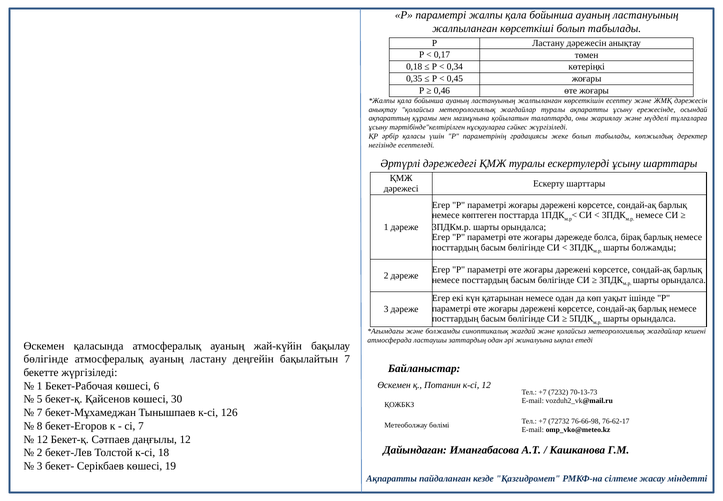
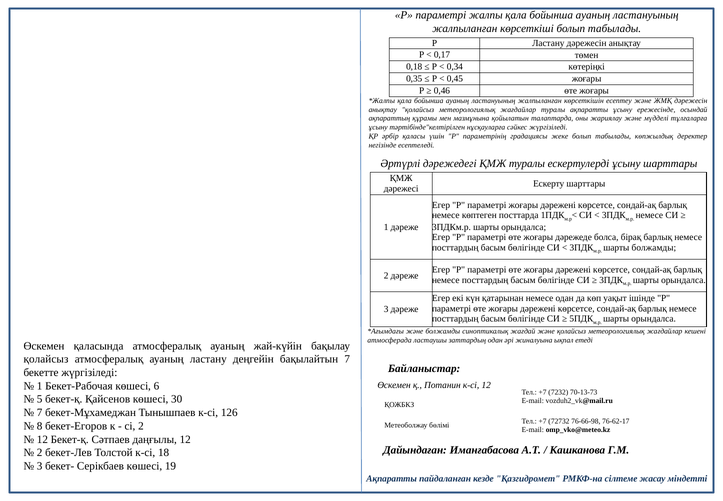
бөлігінде: бөлігінде -> қолайсыз (46, 359)
сі 7: 7 -> 2 (141, 426)
